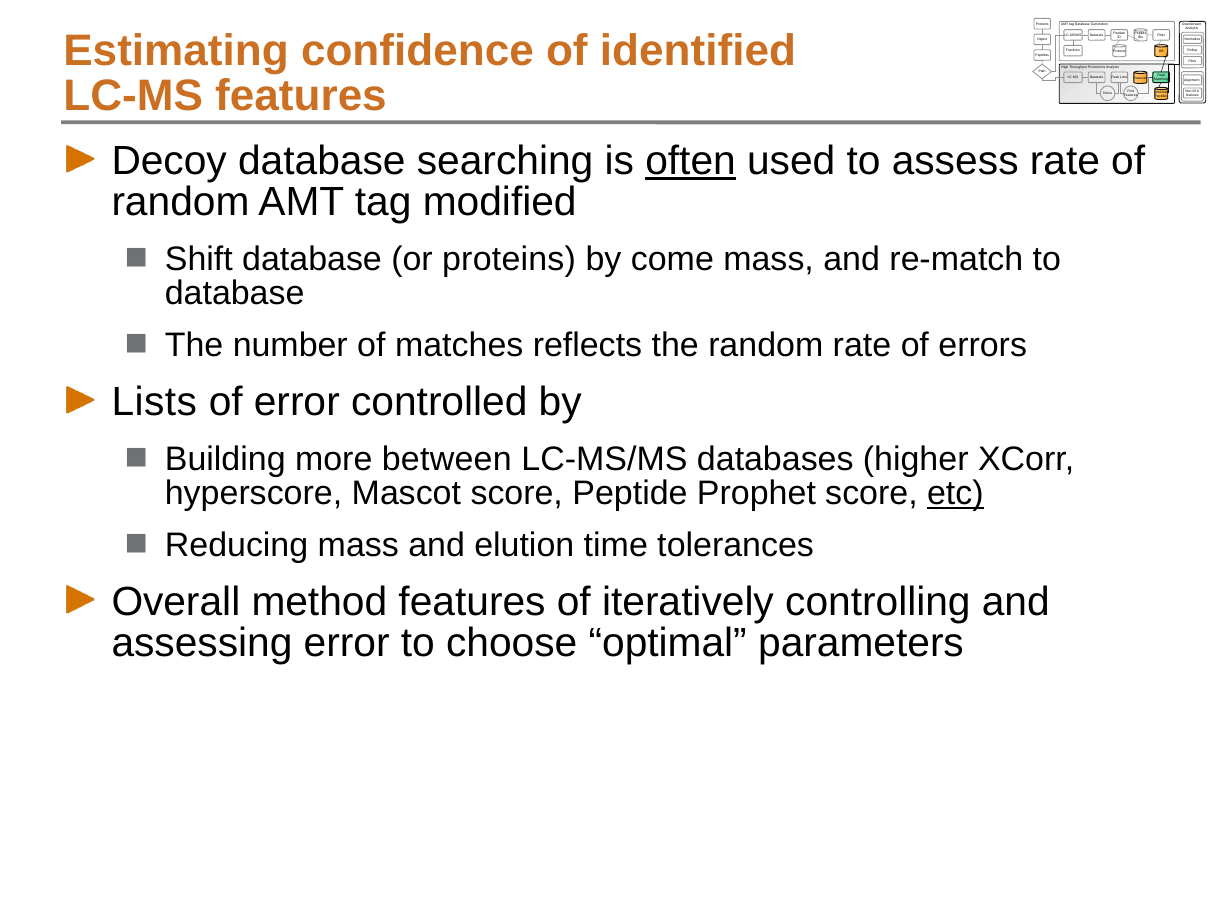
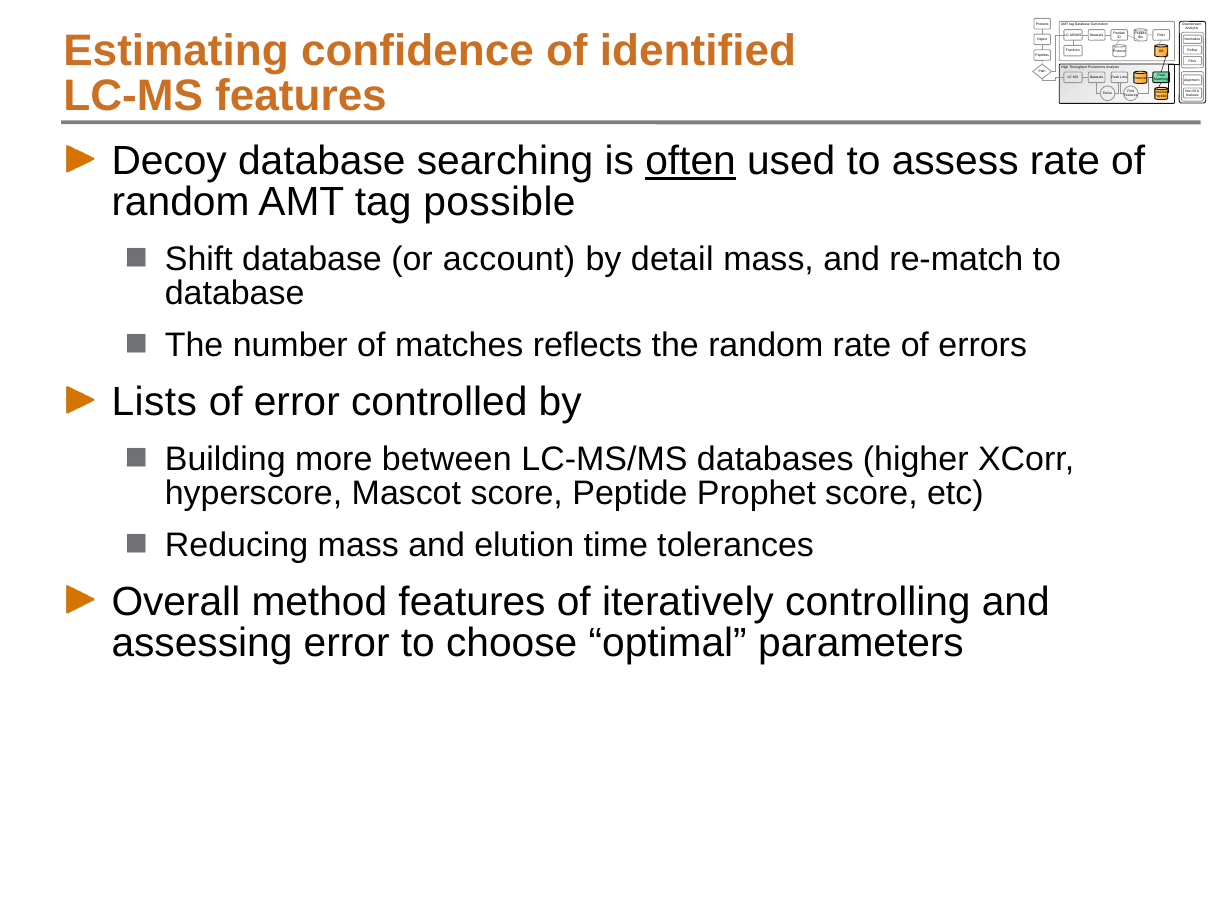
modified: modified -> possible (500, 202)
or proteins: proteins -> account (509, 259)
come: come -> detail (672, 259)
etc underline: present -> none (955, 493)
